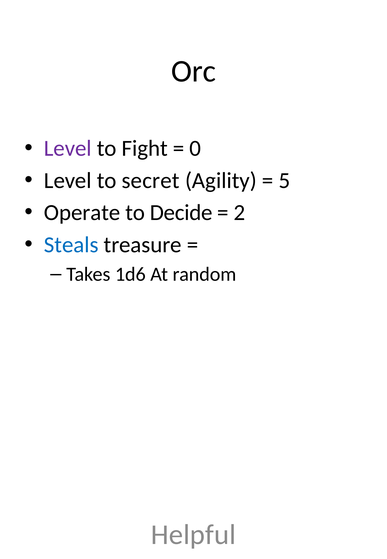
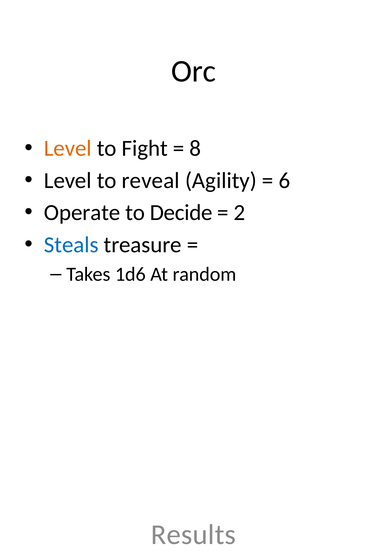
Level colour: purple -> orange (68, 148)
0: 0 -> 8 (195, 148)
secret: secret -> reveal (151, 181)
5: 5 -> 6 (284, 181)
Helpful: Helpful -> Results (193, 535)
